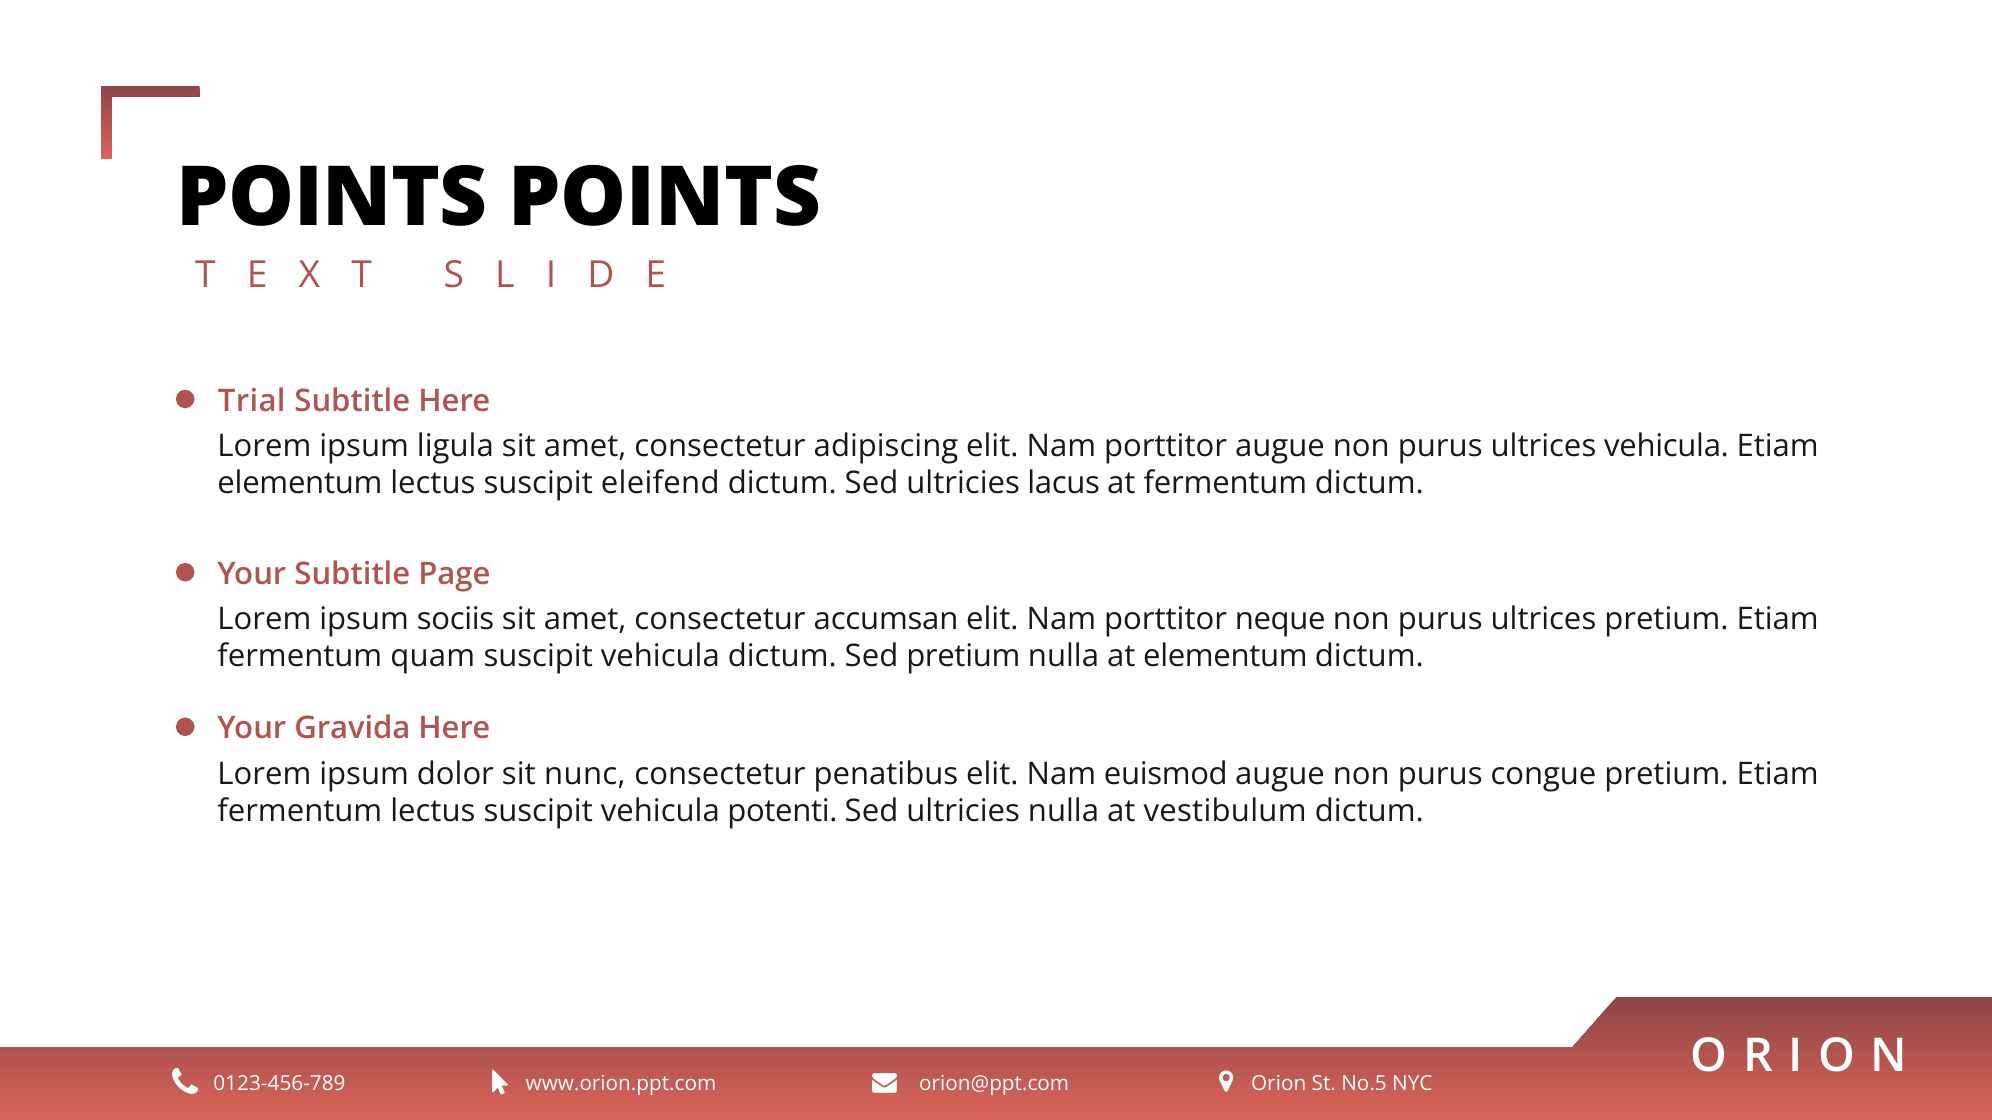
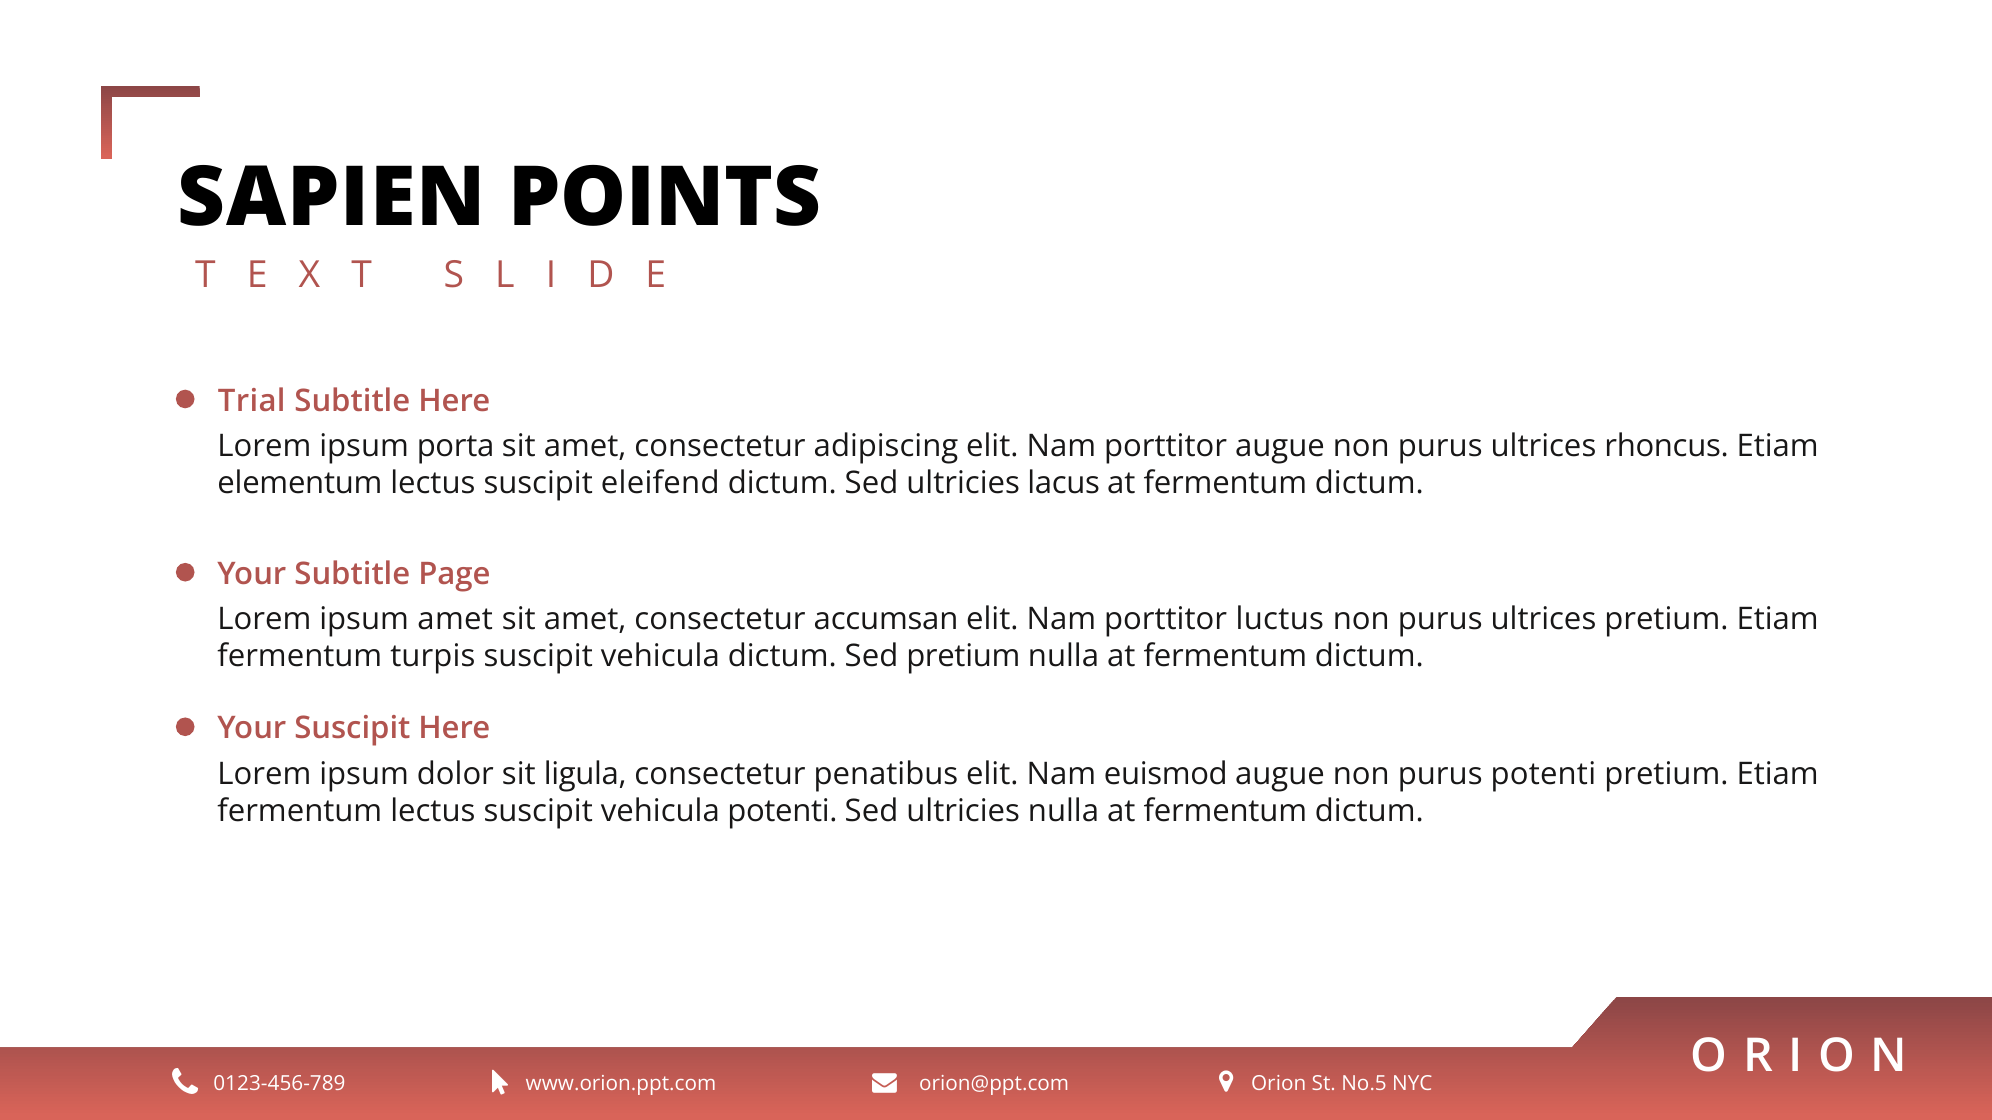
POINTS: POINTS -> SAPIEN (331, 198)
ligula: ligula -> porta (456, 446)
ultrices vehicula: vehicula -> rhoncus (1667, 446)
ipsum sociis: sociis -> amet (455, 620)
neque: neque -> luctus (1280, 620)
quam: quam -> turpis (433, 657)
elementum: elementum -> fermentum (1225, 657)
Your Gravida: Gravida -> Suscipit (352, 729)
nunc: nunc -> ligula (585, 774)
purus congue: congue -> potenti (1543, 774)
ultricies nulla at vestibulum: vestibulum -> fermentum (1225, 811)
